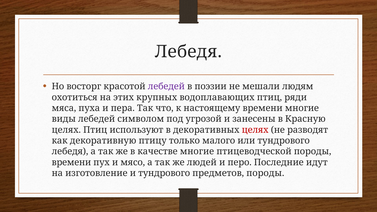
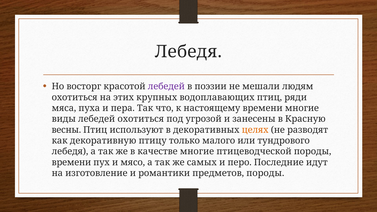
лебедей символом: символом -> охотиться (141, 119)
целях: целях -> весны (66, 130)
целях colour: red -> orange (255, 130)
людей: людей -> самых (202, 162)
и тундрового: тундрового -> романтики (164, 173)
